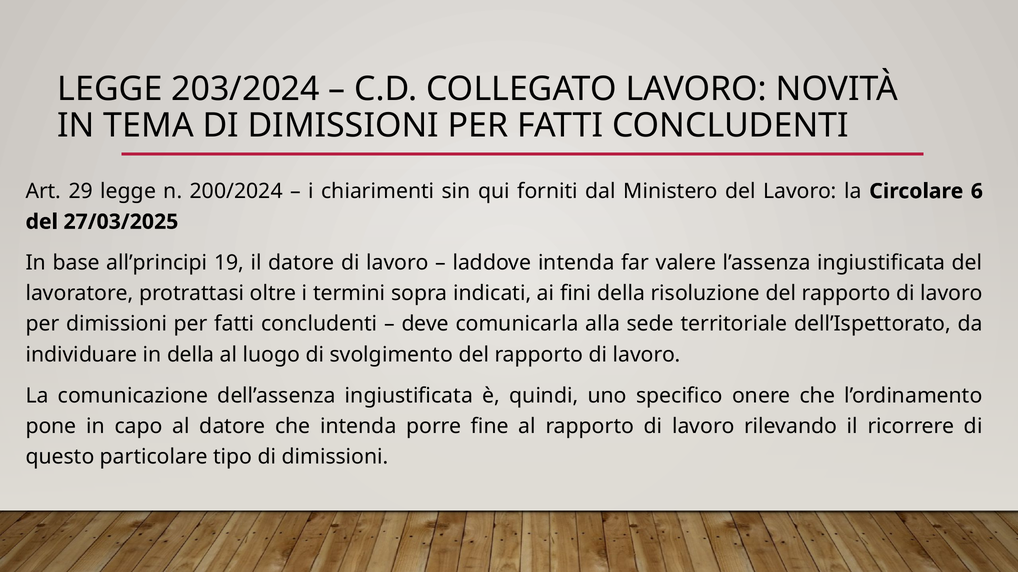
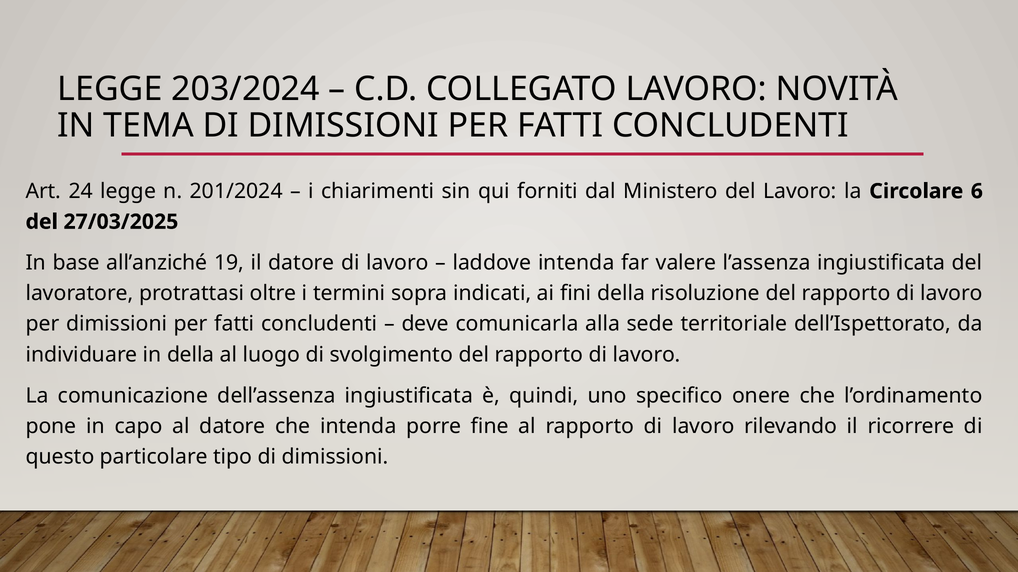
29: 29 -> 24 (81, 191)
200/2024: 200/2024 -> 201/2024 (236, 191)
all’principi: all’principi -> all’anziché (157, 263)
